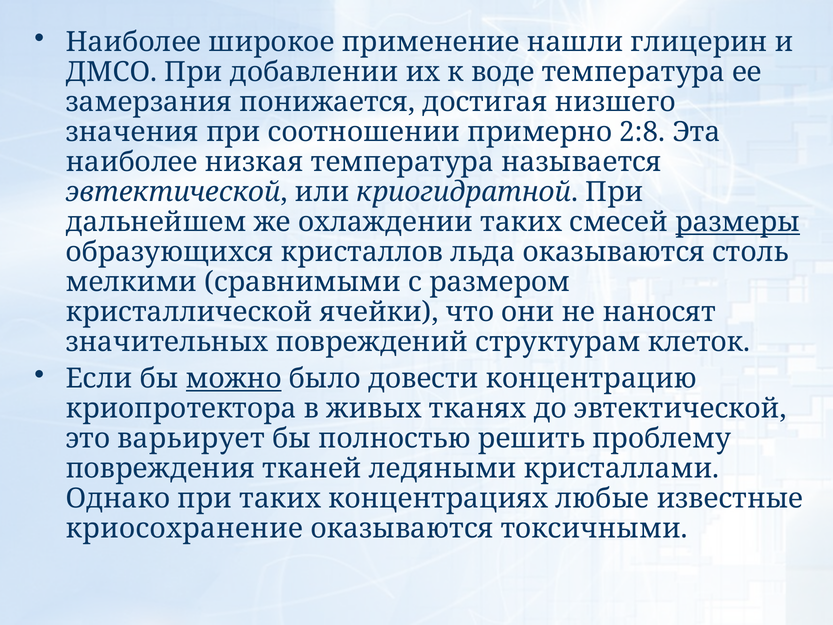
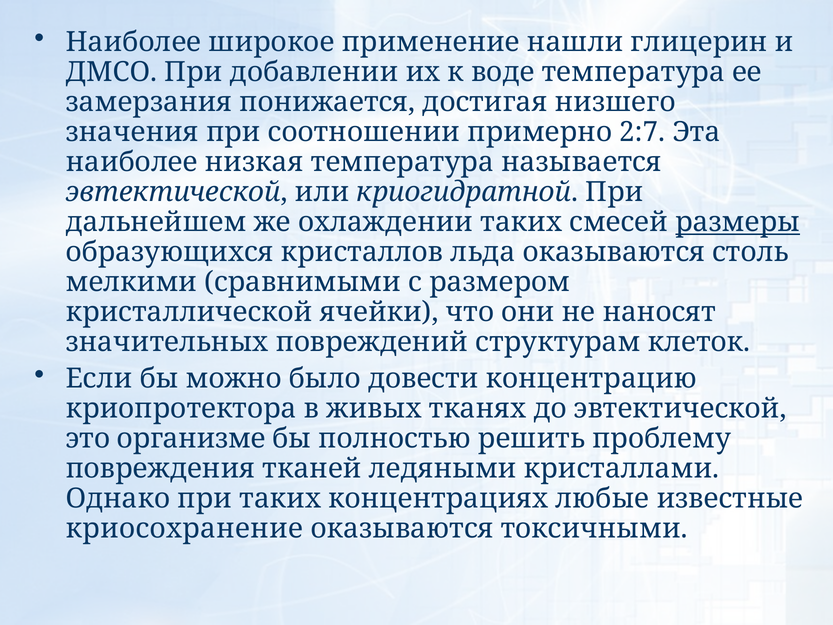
2:8: 2:8 -> 2:7 (642, 132)
можно underline: present -> none (234, 379)
варьирует: варьирует -> организме (191, 439)
